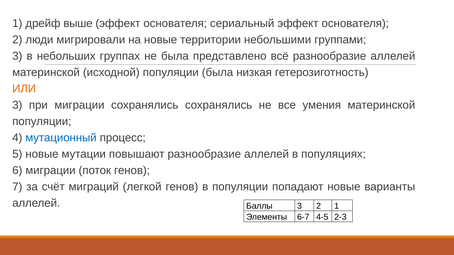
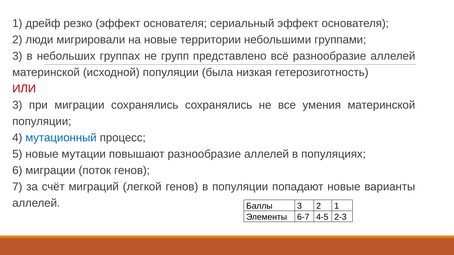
выше: выше -> резко (78, 24)
не была: была -> групп (175, 56)
ИЛИ colour: orange -> red (24, 89)
